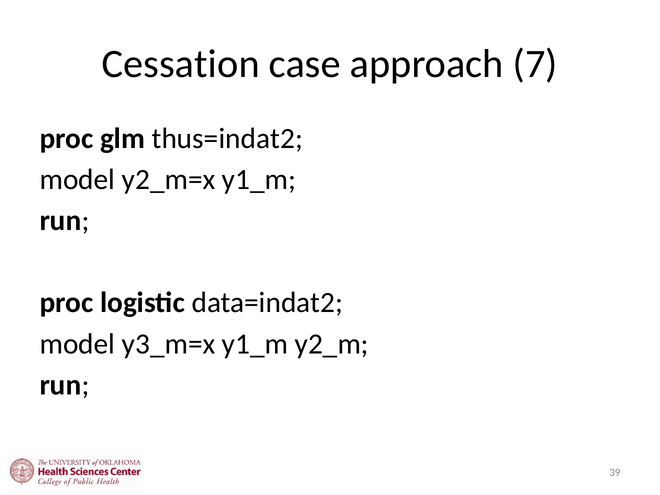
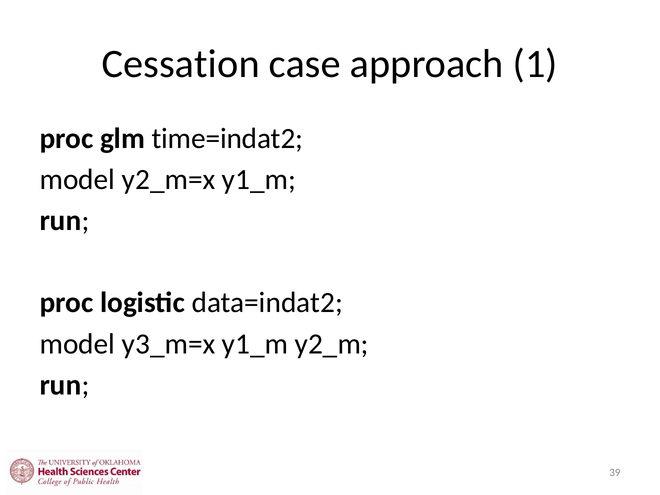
7: 7 -> 1 (535, 64)
thus=indat2: thus=indat2 -> time=indat2 (227, 138)
